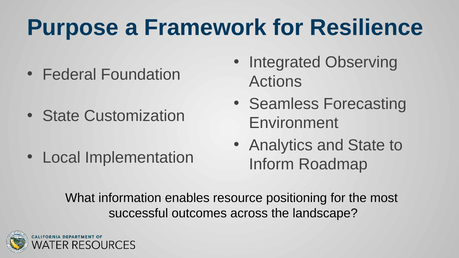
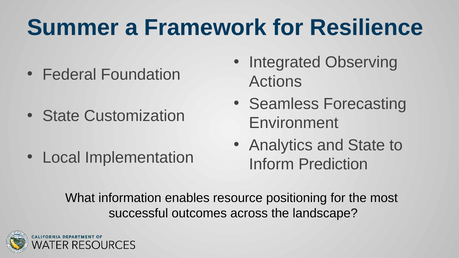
Purpose: Purpose -> Summer (73, 28)
Roadmap: Roadmap -> Prediction (333, 164)
